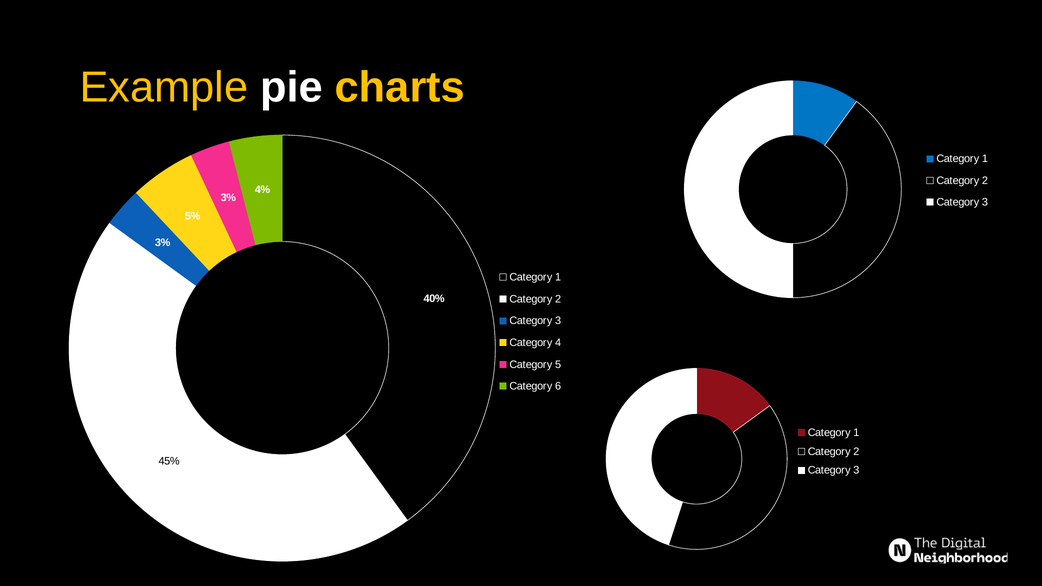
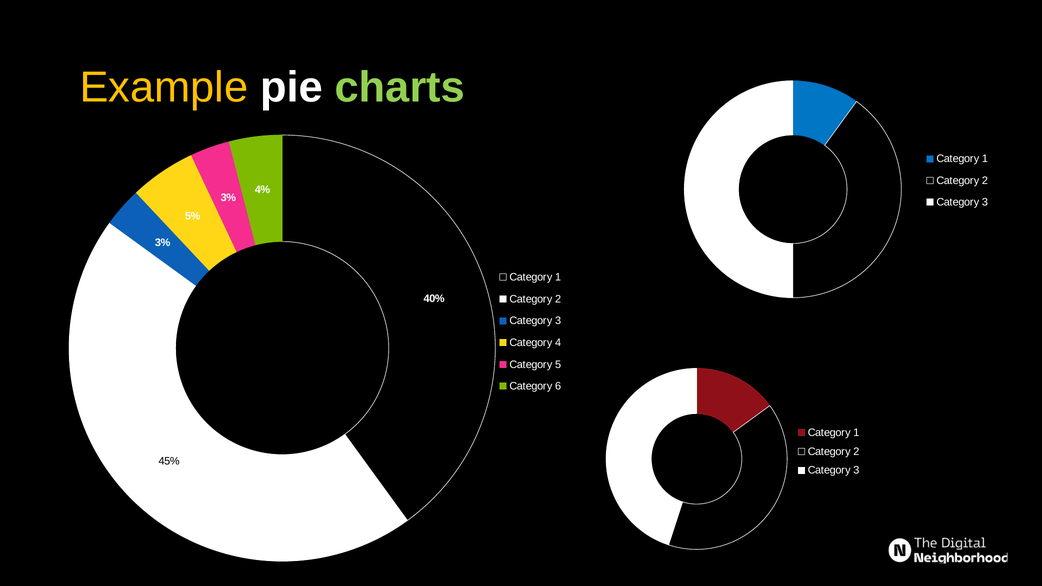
charts colour: yellow -> light green (400, 87)
